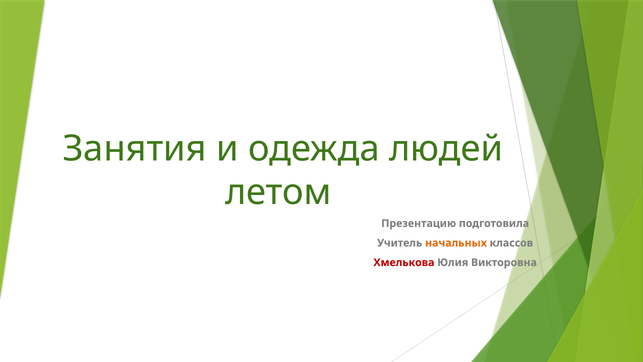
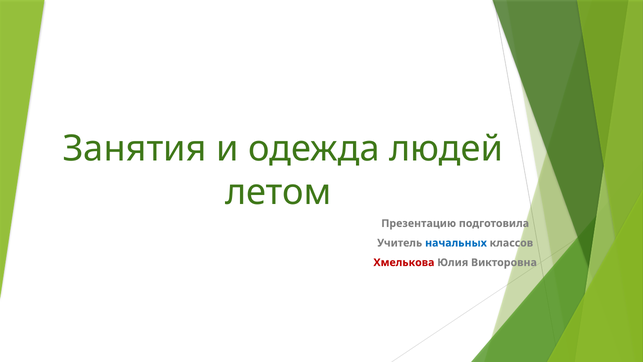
начальных colour: orange -> blue (456, 243)
